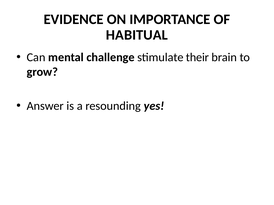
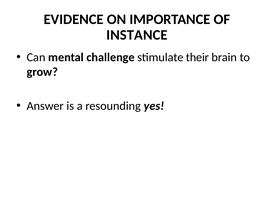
HABITUAL: HABITUAL -> INSTANCE (137, 35)
